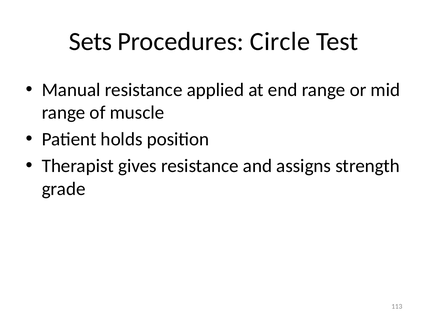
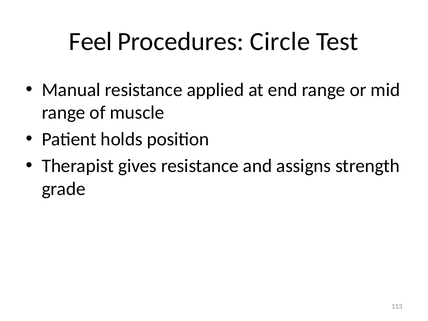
Sets: Sets -> Feel (91, 41)
